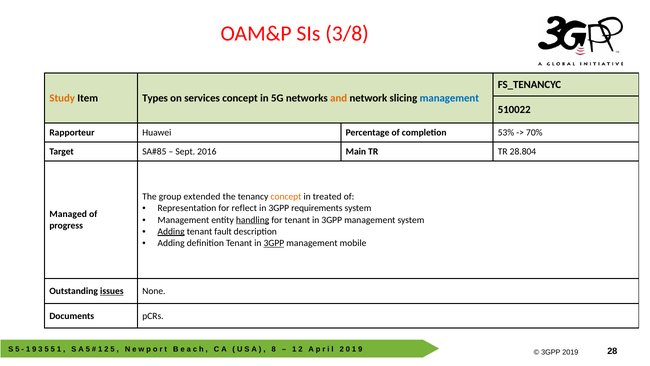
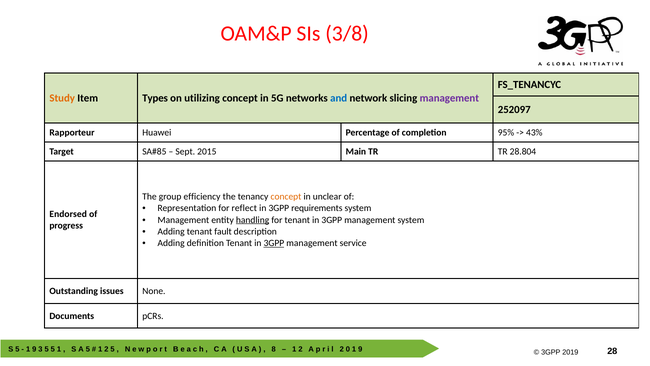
services: services -> utilizing (202, 98)
and colour: orange -> blue (339, 98)
management colour: blue -> purple (449, 98)
510022: 510022 -> 252097 (514, 109)
53%: 53% -> 95% (506, 132)
70%: 70% -> 43% (534, 132)
2016: 2016 -> 2015 (207, 151)
extended: extended -> efficiency (202, 197)
treated: treated -> unclear (327, 197)
Managed: Managed -> Endorsed (68, 214)
Adding underline: present -> none (171, 231)
mobile: mobile -> service (353, 243)
issues underline: present -> none (112, 291)
